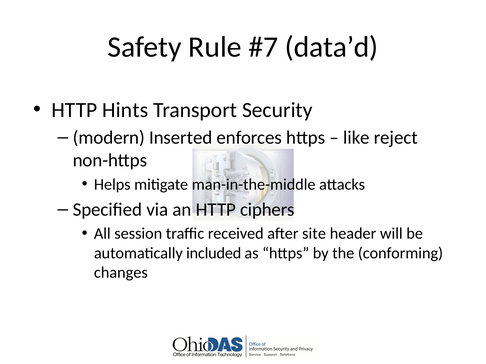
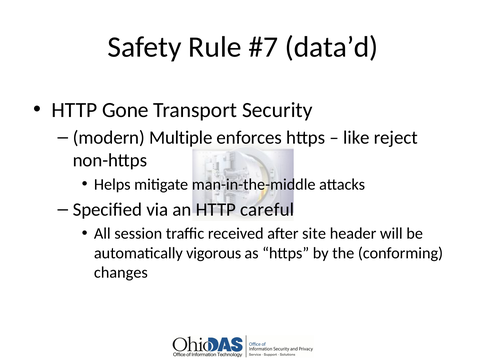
Hints: Hints -> Gone (125, 110)
Inserted: Inserted -> Multiple (181, 138)
ciphers: ciphers -> careful (267, 210)
included: included -> vigorous (214, 253)
